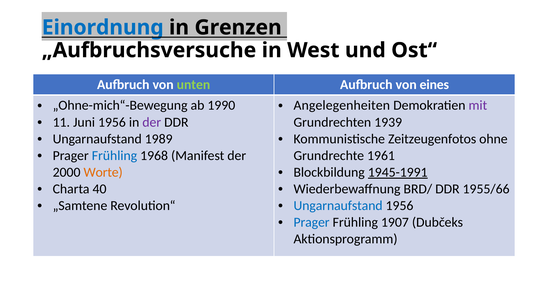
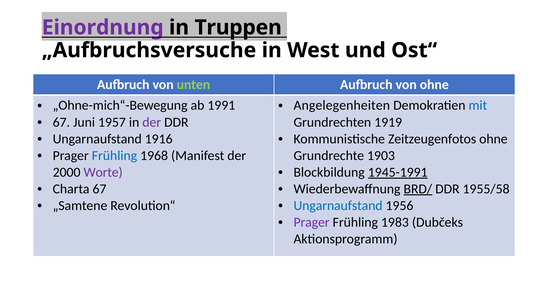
Einordnung colour: blue -> purple (103, 27)
Grenzen: Grenzen -> Truppen (238, 27)
von eines: eines -> ohne (434, 85)
1990: 1990 -> 1991 (221, 106)
mit colour: purple -> blue (478, 106)
11: 11 -> 67 (61, 122)
Juni 1956: 1956 -> 1957 (112, 122)
1939: 1939 -> 1919 (388, 122)
1989: 1989 -> 1916 (159, 139)
1961: 1961 -> 1903 (381, 156)
Worte colour: orange -> purple (103, 172)
Charta 40: 40 -> 67 (100, 189)
BRD/ underline: none -> present (418, 189)
1955/66: 1955/66 -> 1955/58 (486, 189)
Prager colour: blue -> purple (312, 223)
1907: 1907 -> 1983 (395, 223)
